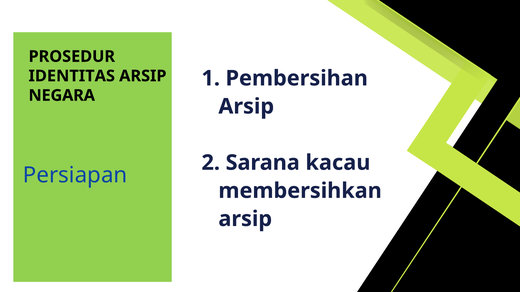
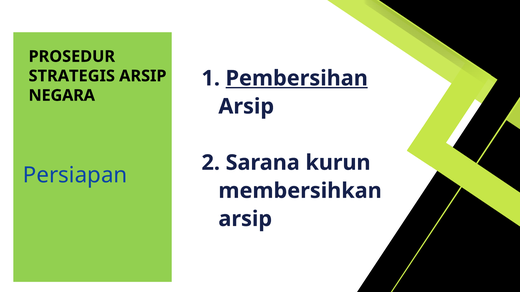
IDENTITAS: IDENTITAS -> STRATEGIS (72, 76)
Pembersihan underline: none -> present (297, 78)
kacau: kacau -> kurun (338, 163)
